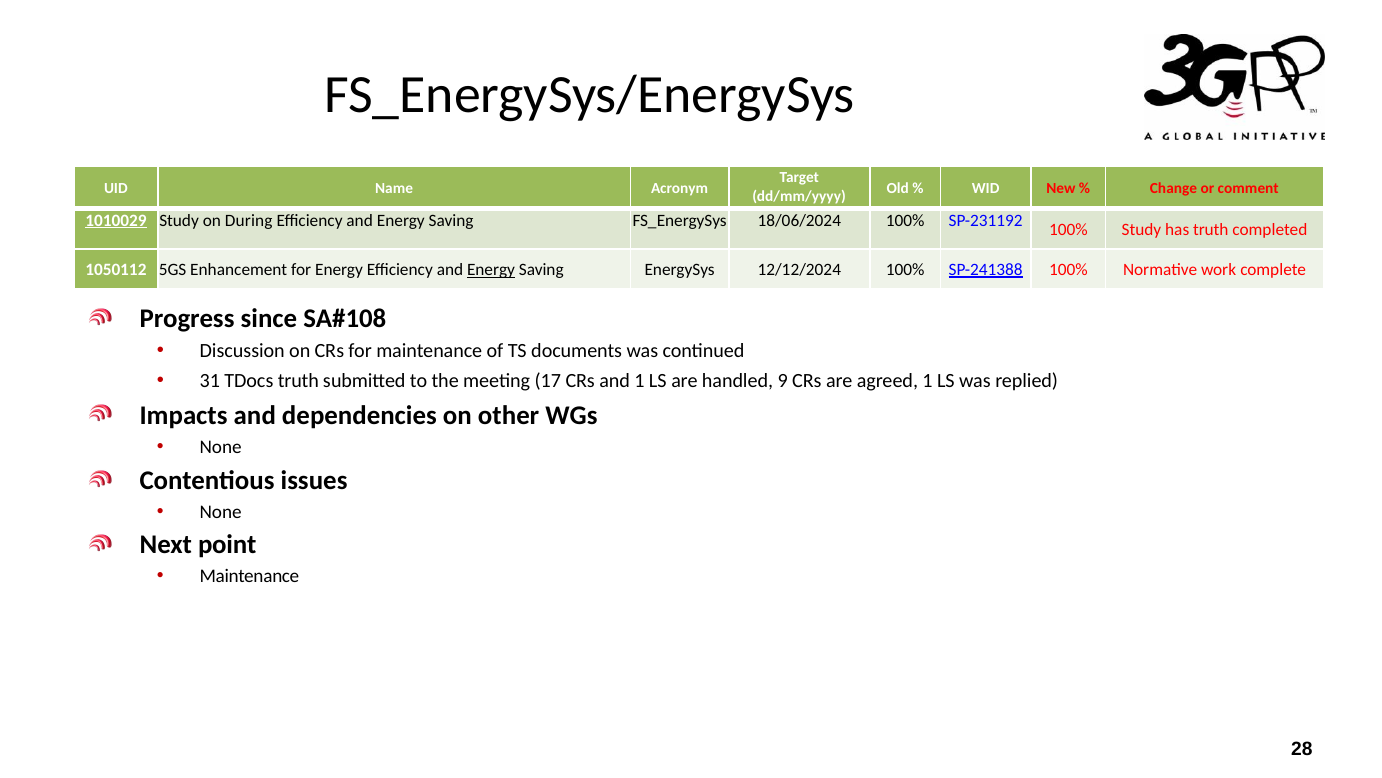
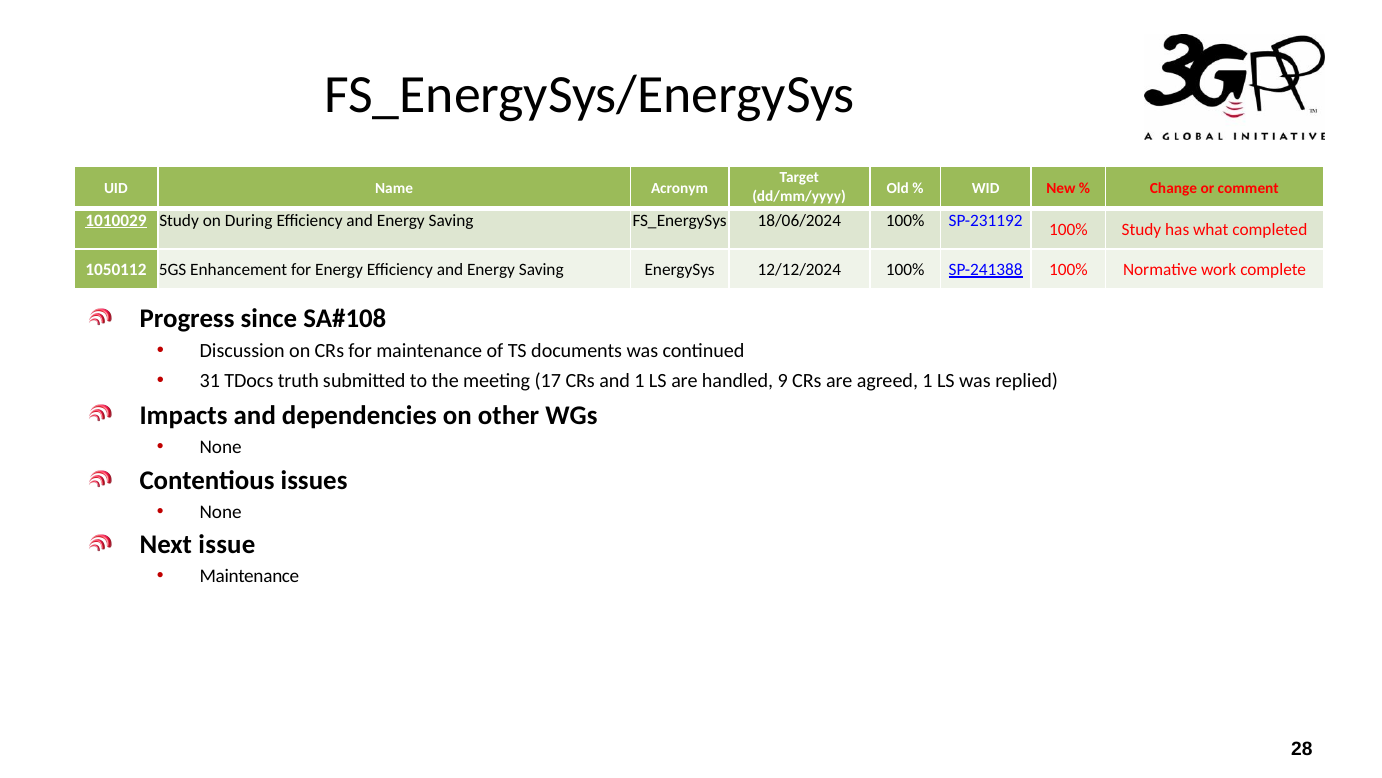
has truth: truth -> what (1211, 229)
Energy underline: present -> none (491, 270)
point: point -> issue (227, 544)
